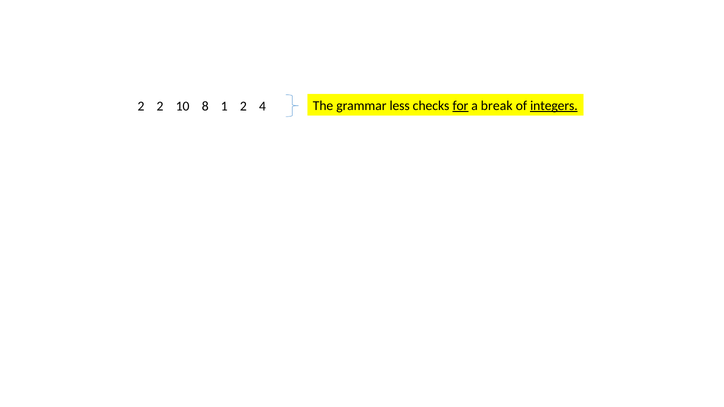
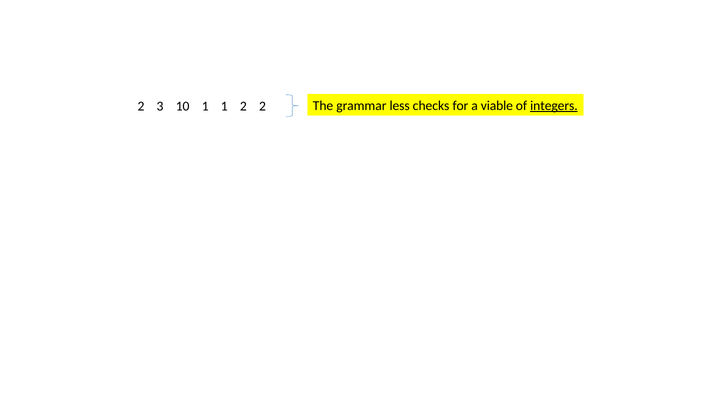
2 2: 2 -> 3 (160, 107)
10 8: 8 -> 1 (205, 107)
2 4: 4 -> 2 (263, 107)
for underline: present -> none (460, 106)
break: break -> viable (497, 106)
